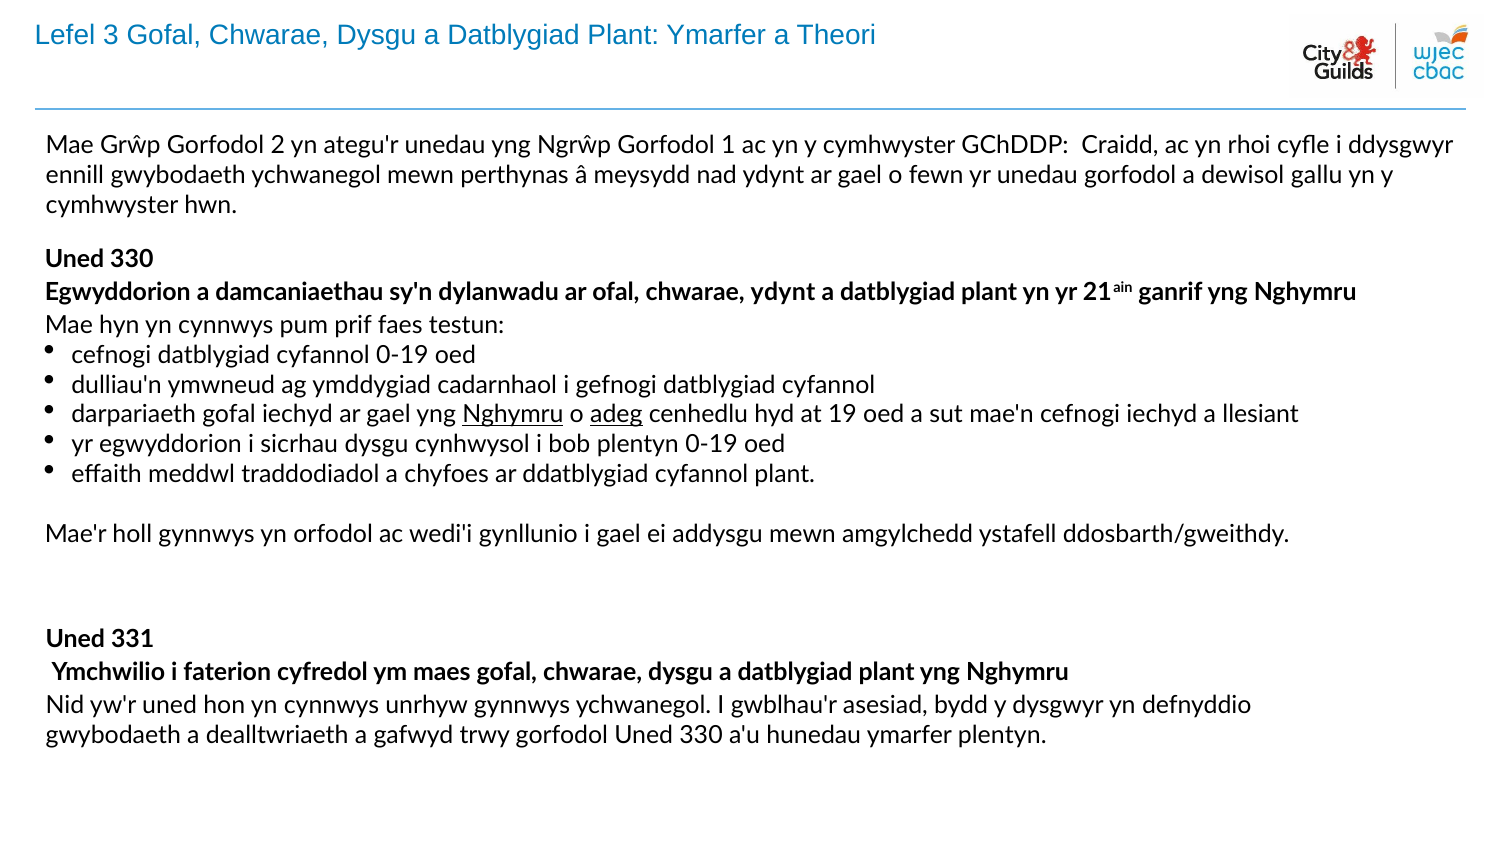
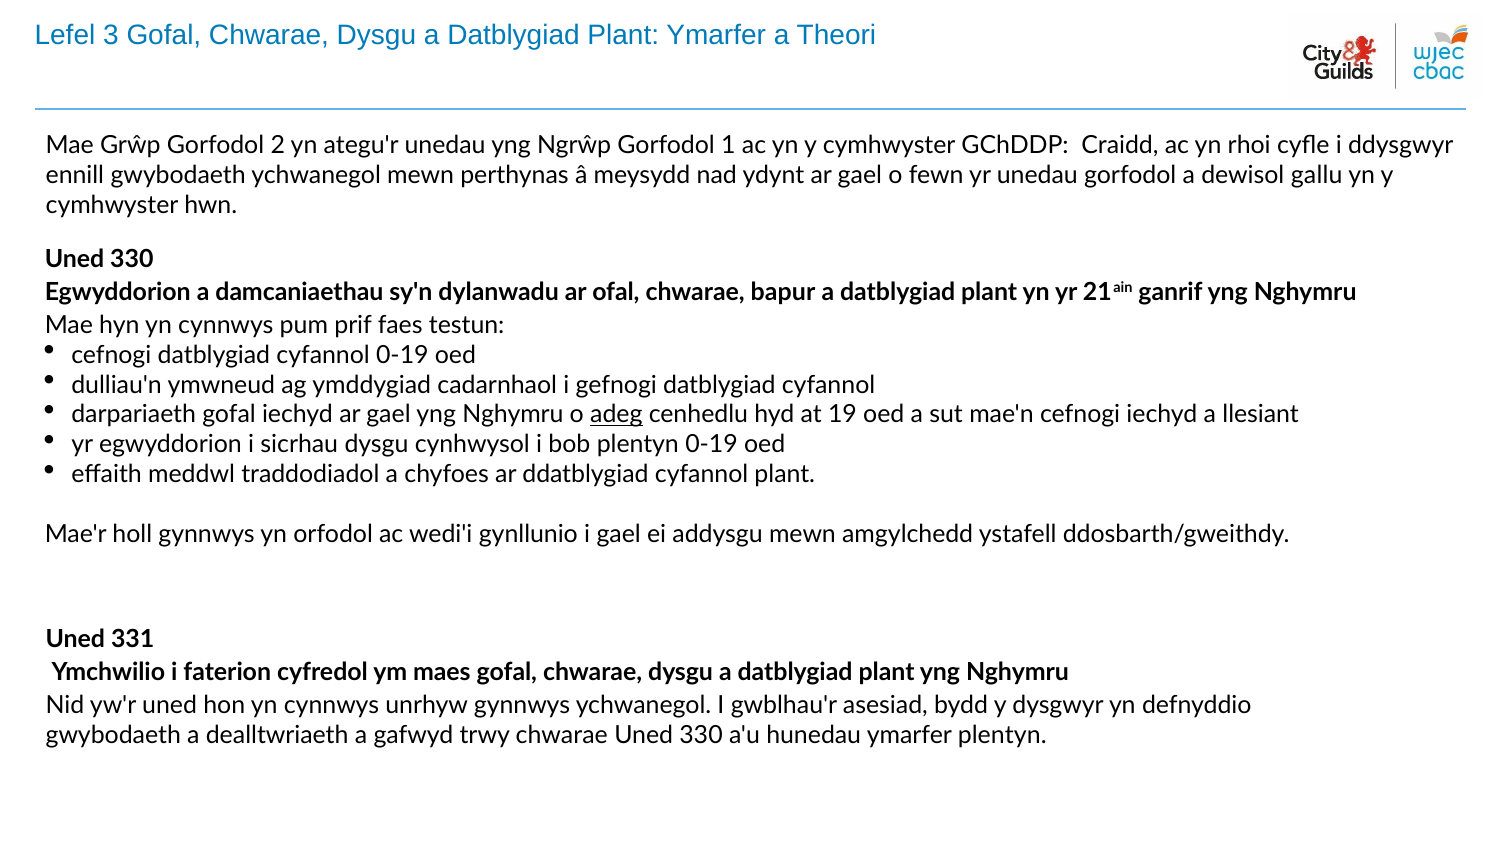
chwarae ydynt: ydynt -> bapur (783, 292)
Nghymru underline: present -> none (513, 414)
trwy gorfodol: gorfodol -> chwarae (562, 735)
